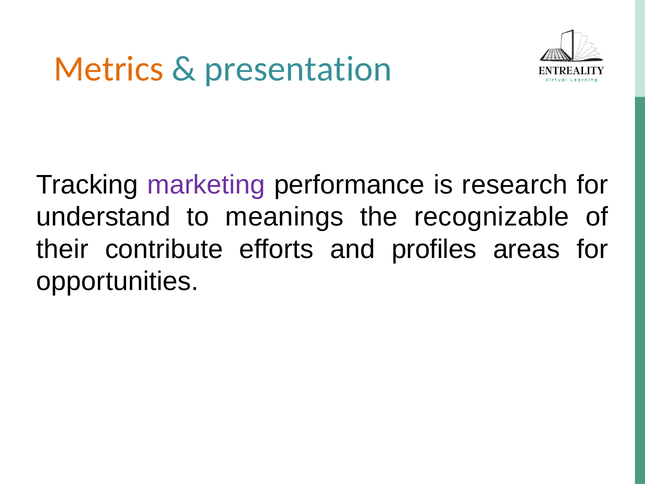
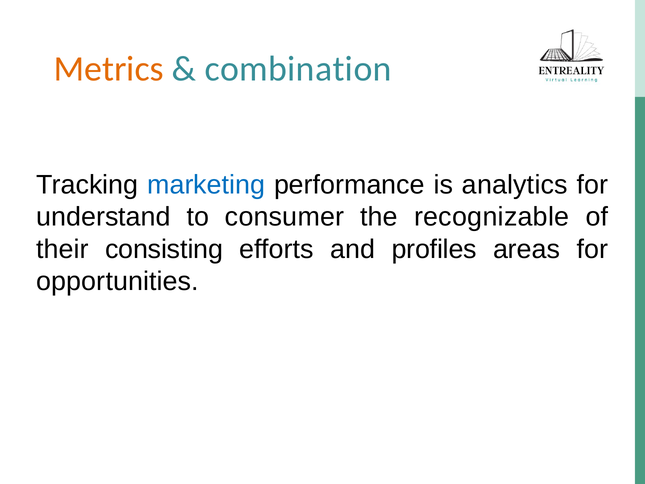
presentation: presentation -> combination (298, 69)
marketing colour: purple -> blue (206, 185)
research: research -> analytics (515, 185)
meanings: meanings -> consumer (285, 217)
contribute: contribute -> consisting (164, 249)
